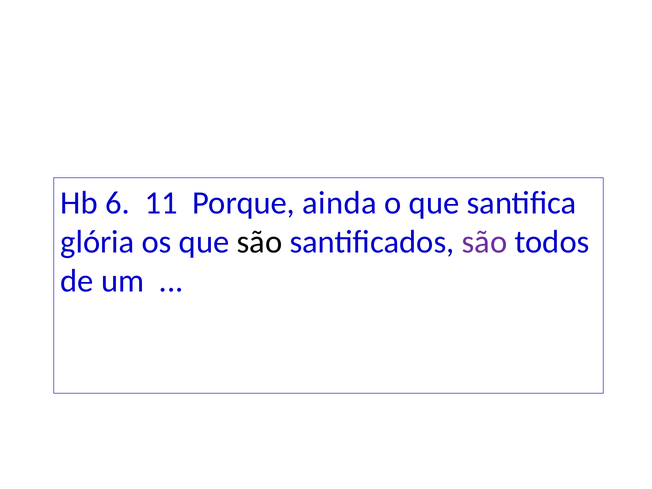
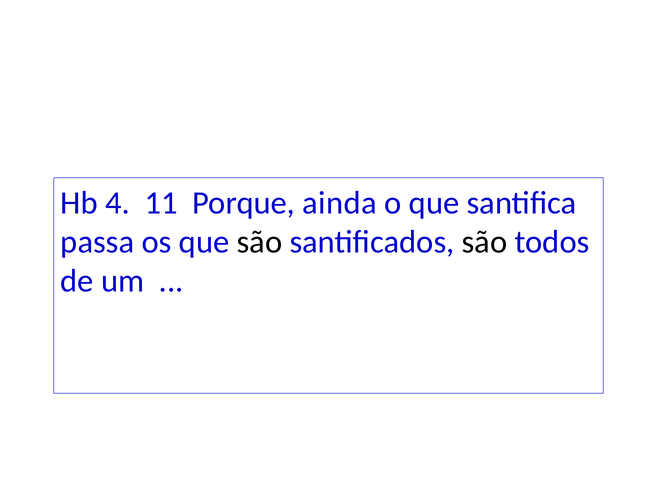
6: 6 -> 4 (117, 203)
glória: glória -> passa (97, 242)
são colour: purple -> black (484, 242)
